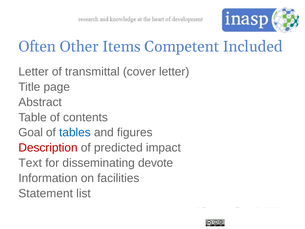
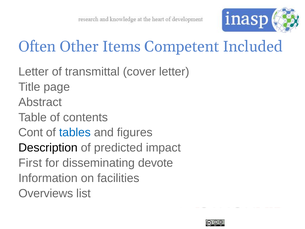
Goal: Goal -> Cont (31, 132)
Description colour: red -> black (48, 148)
Text: Text -> First (30, 163)
Statement: Statement -> Overviews (46, 193)
